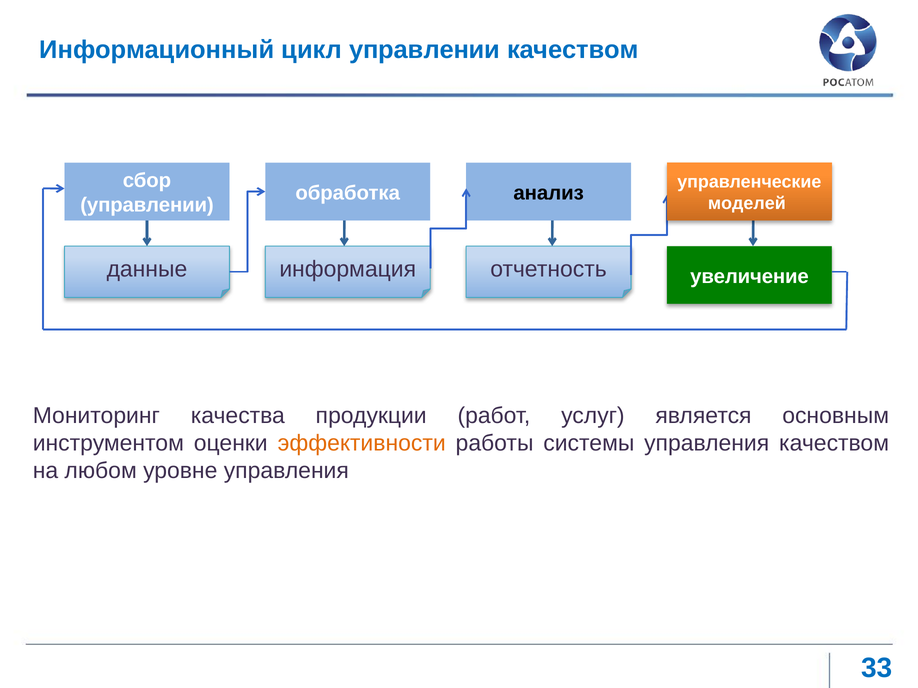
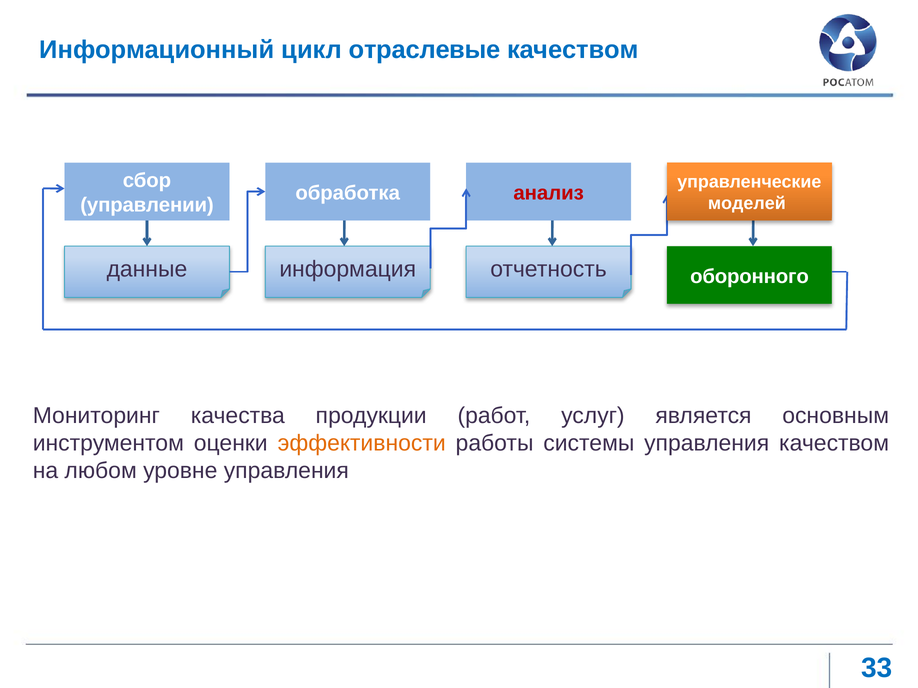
цикл управлении: управлении -> отраслевые (425, 50)
анализ colour: black -> red (549, 193)
увеличение: увеличение -> оборонного (750, 277)
